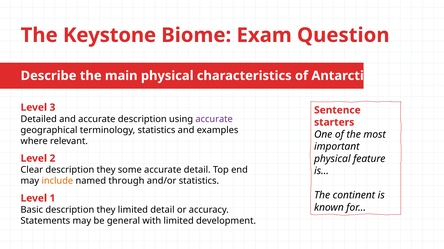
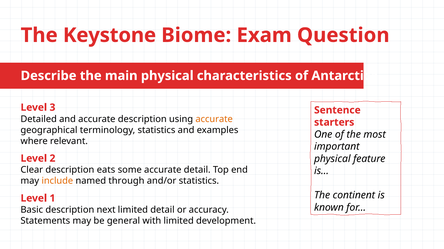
accurate colour: purple -> orange (214, 119)
Clear description they: they -> eats (106, 170)
Basic description they: they -> next (106, 210)
